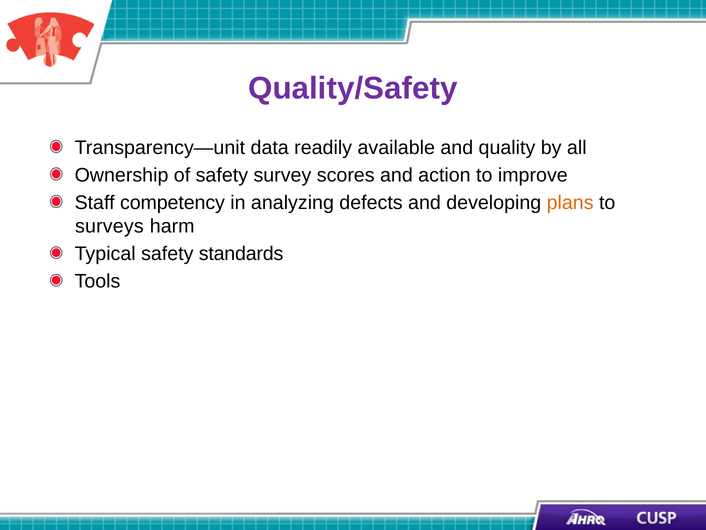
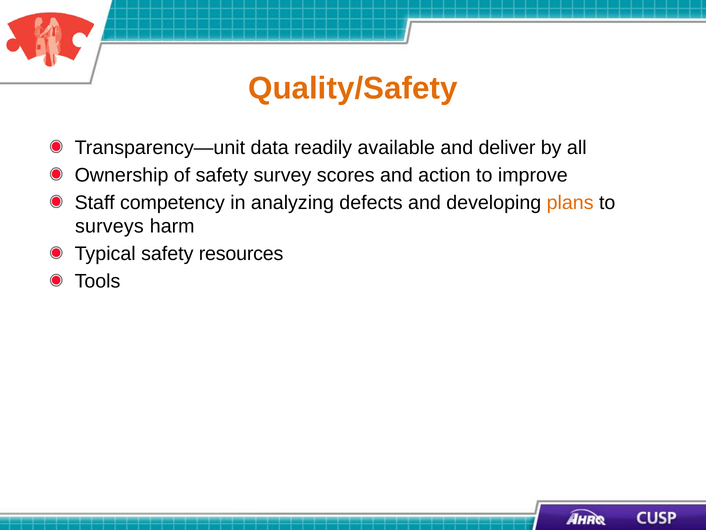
Quality/Safety colour: purple -> orange (353, 88)
quality: quality -> deliver (507, 148)
standards: standards -> resources (241, 254)
